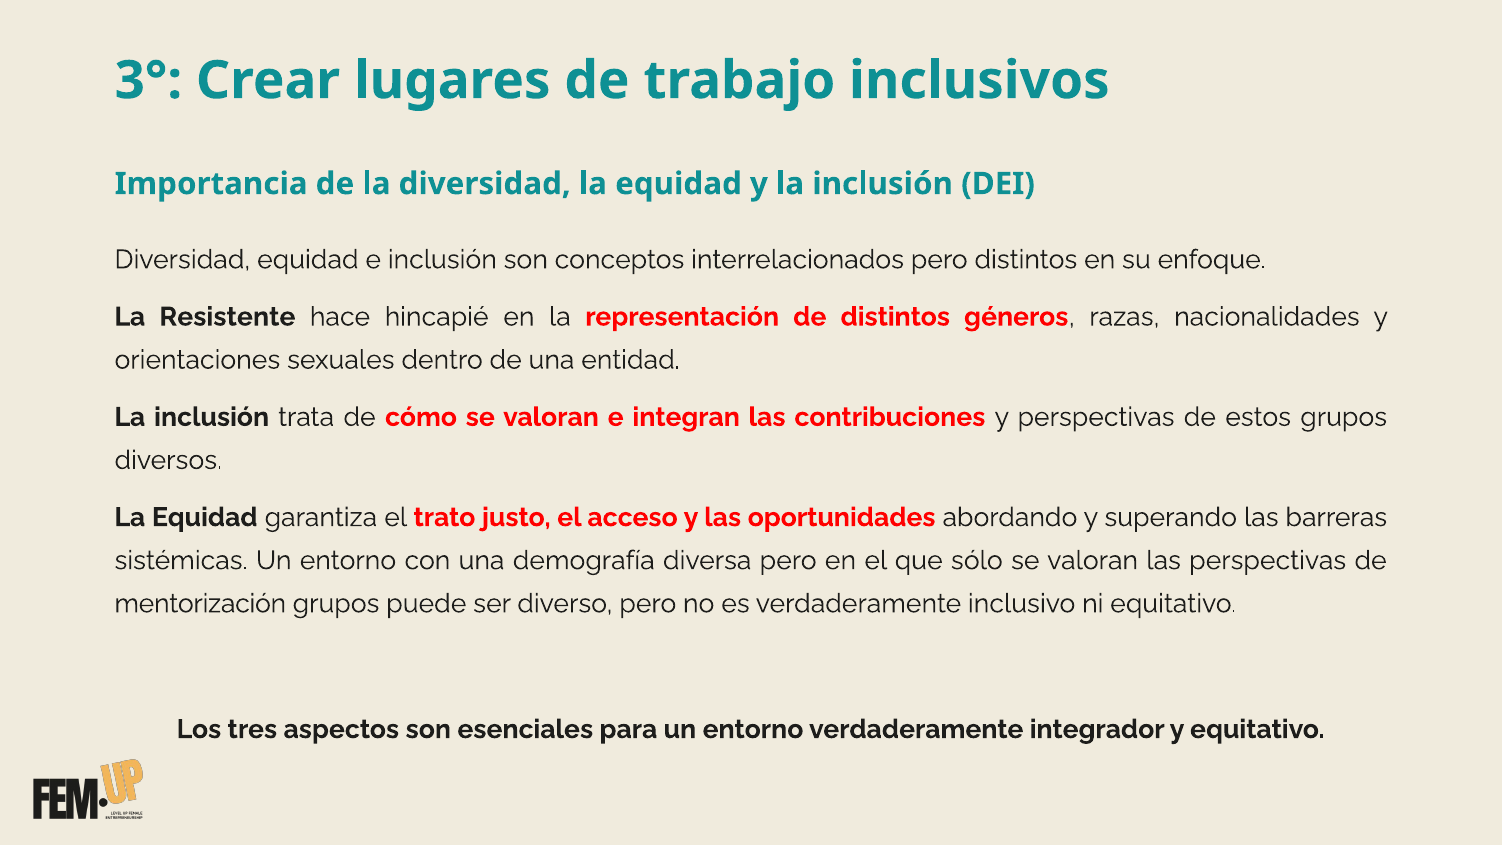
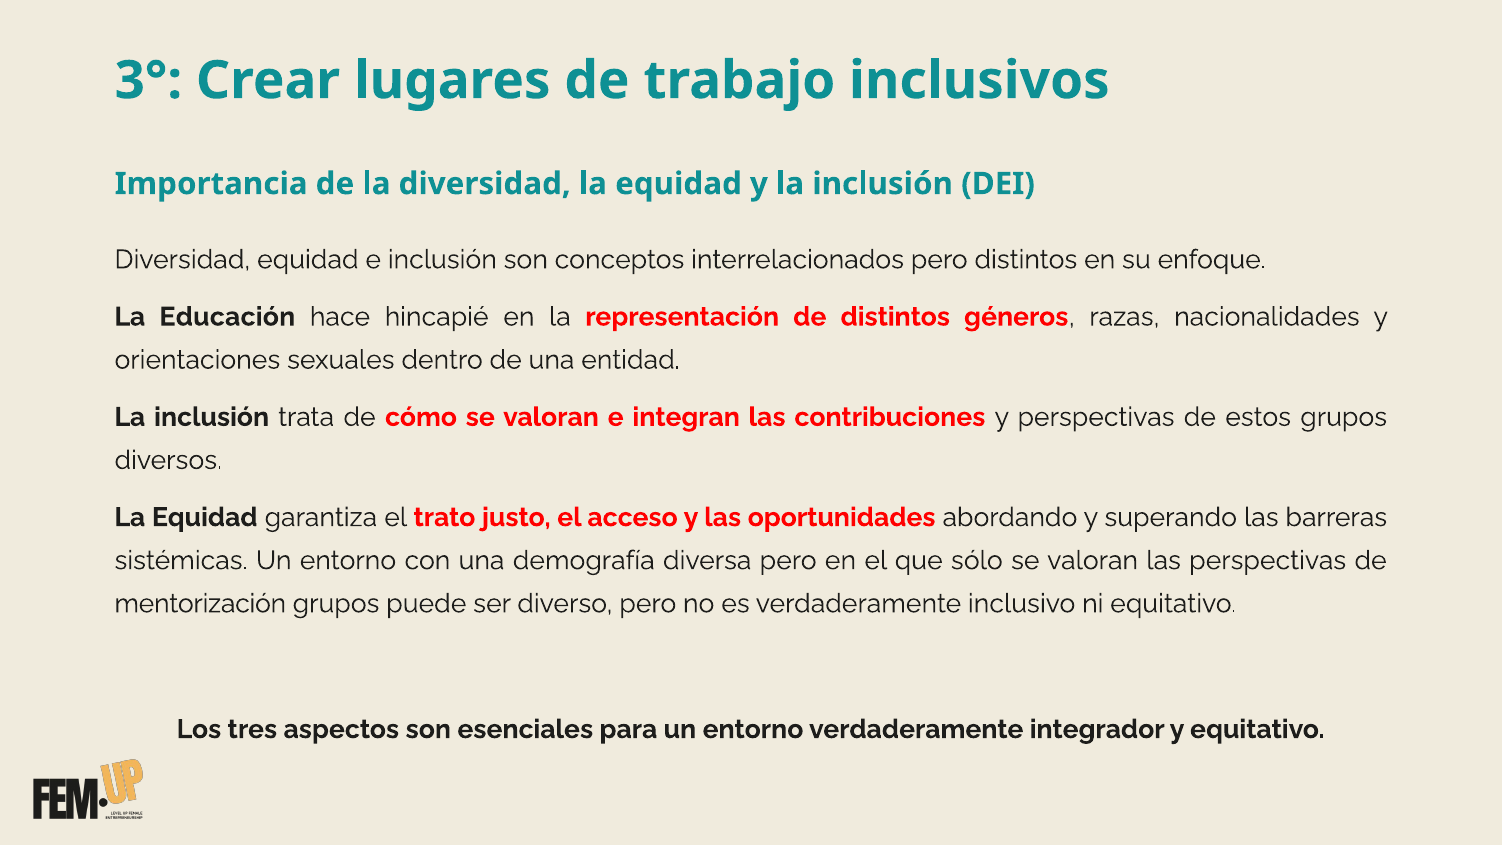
Resistente: Resistente -> Educación (227, 317)
